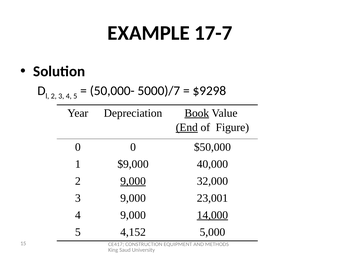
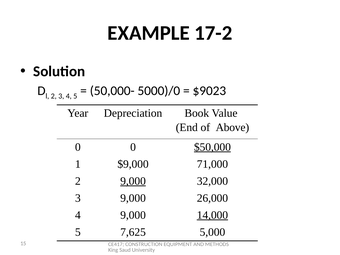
17-7: 17-7 -> 17-2 (213, 33)
5000)/7: 5000)/7 -> 5000)/0 (159, 91)
$9298: $9298 -> $9023 (209, 91)
Book underline: present -> none (197, 113)
End underline: present -> none (187, 127)
Figure: Figure -> Above (232, 127)
$50,000 underline: none -> present (212, 147)
40,000: 40,000 -> 71,000 (212, 164)
23,001: 23,001 -> 26,000 (212, 198)
4,152: 4,152 -> 7,625 (133, 232)
